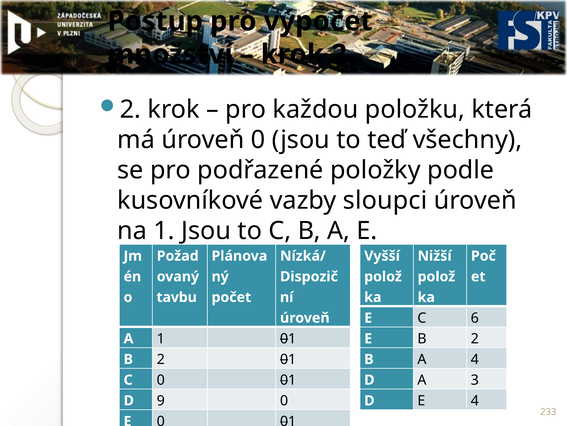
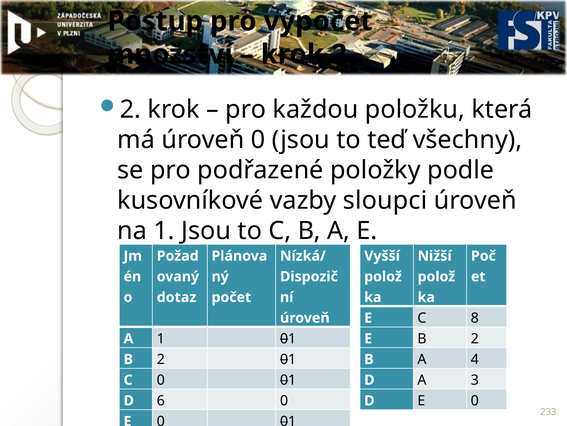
tavbu: tavbu -> dotaz (177, 297)
6: 6 -> 8 (475, 317)
9: 9 -> 6 (161, 400)
D E 4: 4 -> 0 (475, 400)
